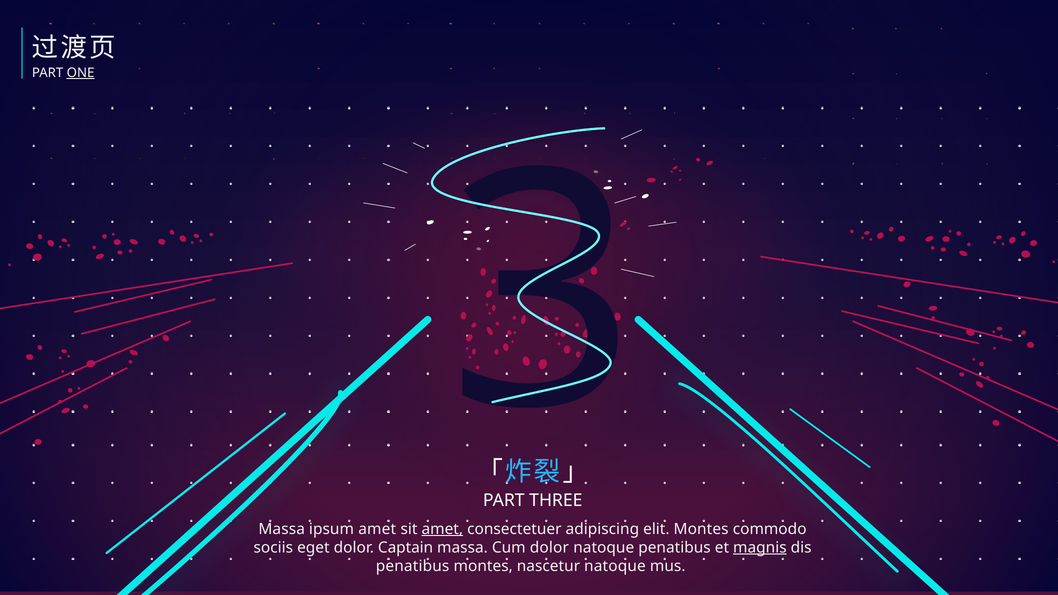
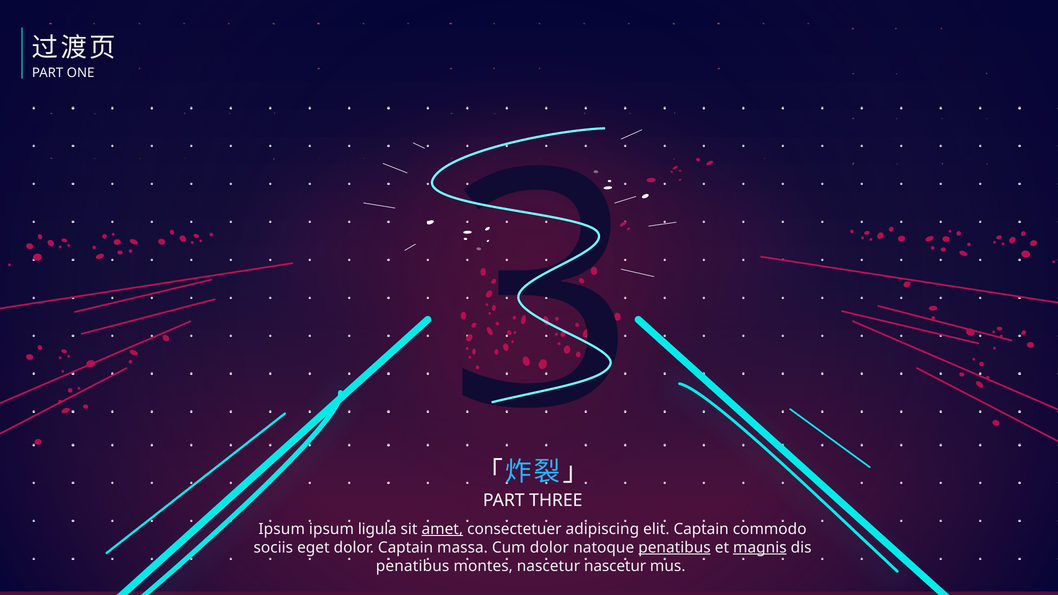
ONE underline: present -> none (81, 73)
Massa: Massa -> Ipsum (282, 529)
ipsum amet: amet -> ligula (377, 529)
elit Montes: Montes -> Captain (701, 529)
penatibus underline: none -> present (675, 548)
nascetur natoque: natoque -> nascetur (615, 566)
